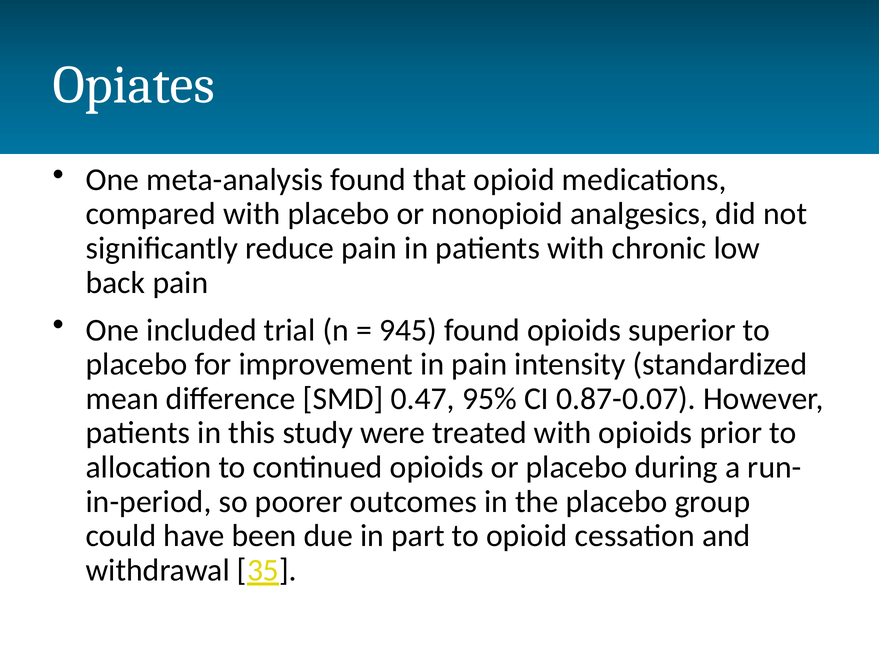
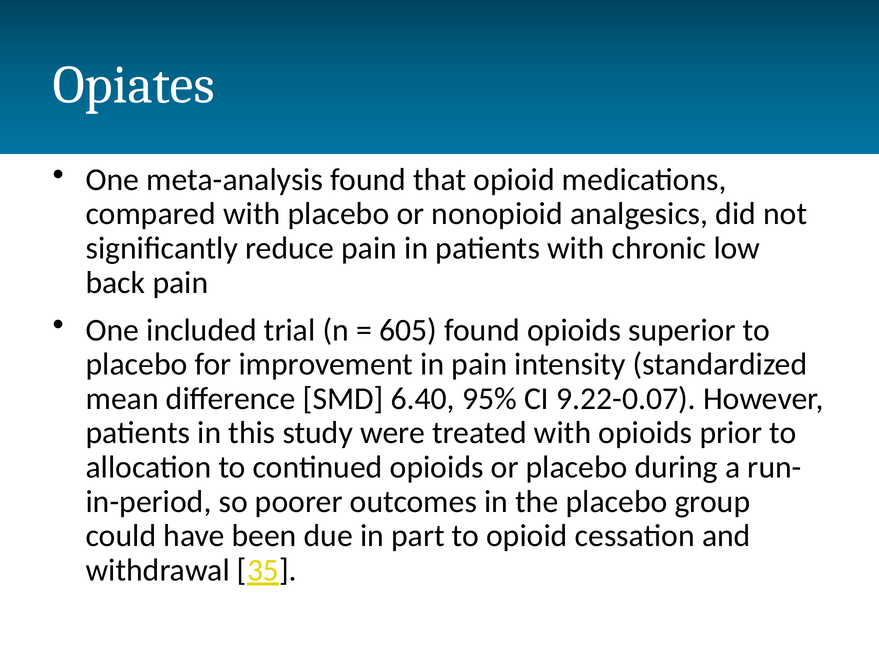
945: 945 -> 605 (408, 330)
0.47: 0.47 -> 6.40 (423, 398)
0.87-0.07: 0.87-0.07 -> 9.22-0.07 (626, 398)
